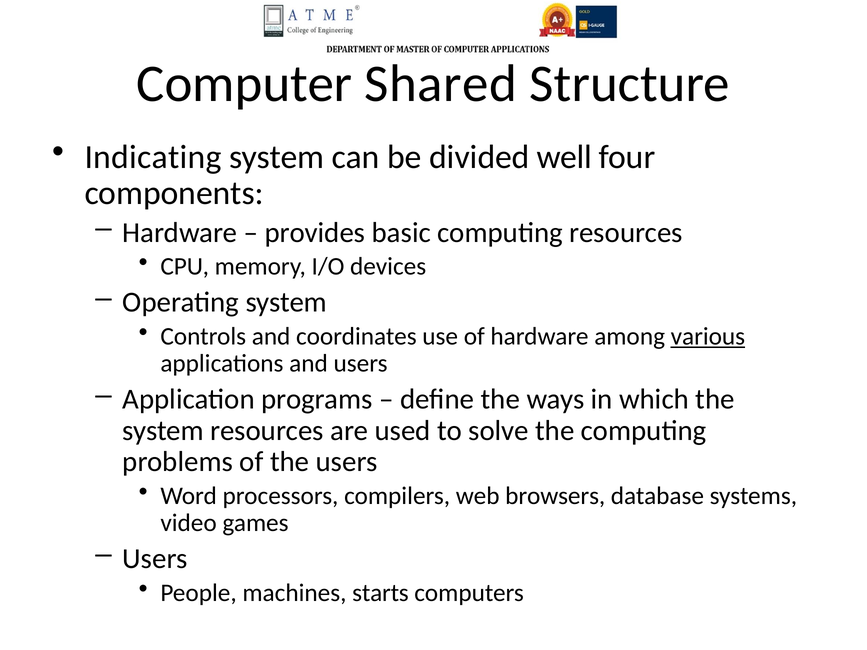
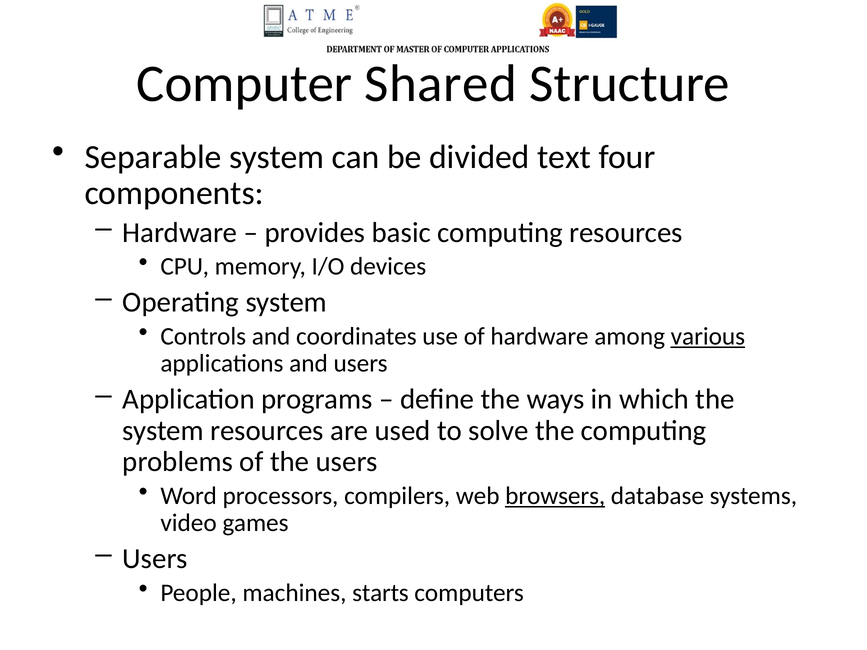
Indicating: Indicating -> Separable (153, 157)
well: well -> text (564, 157)
browsers underline: none -> present (555, 496)
